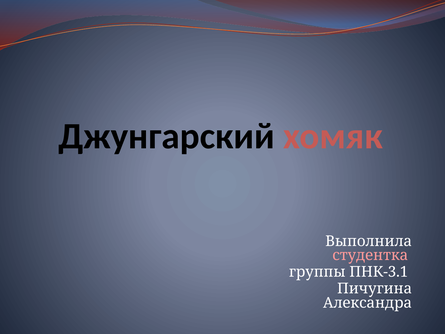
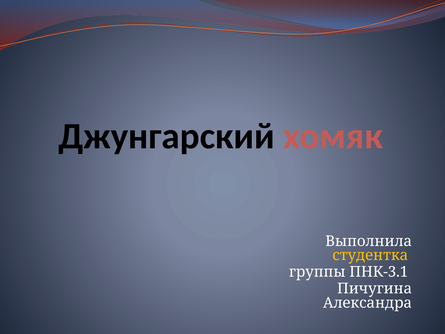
студентка colour: pink -> yellow (370, 255)
